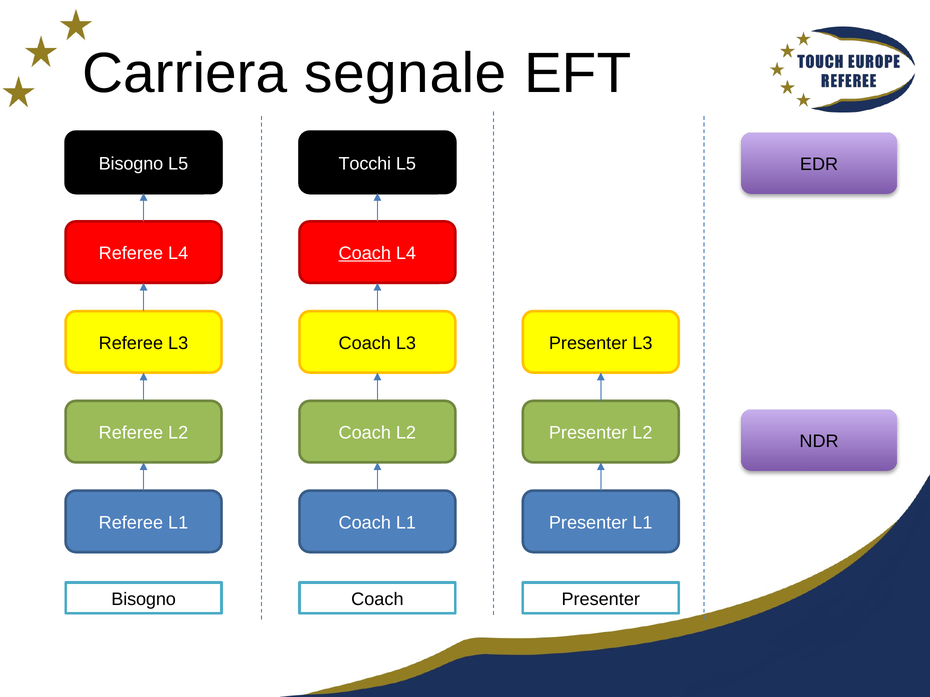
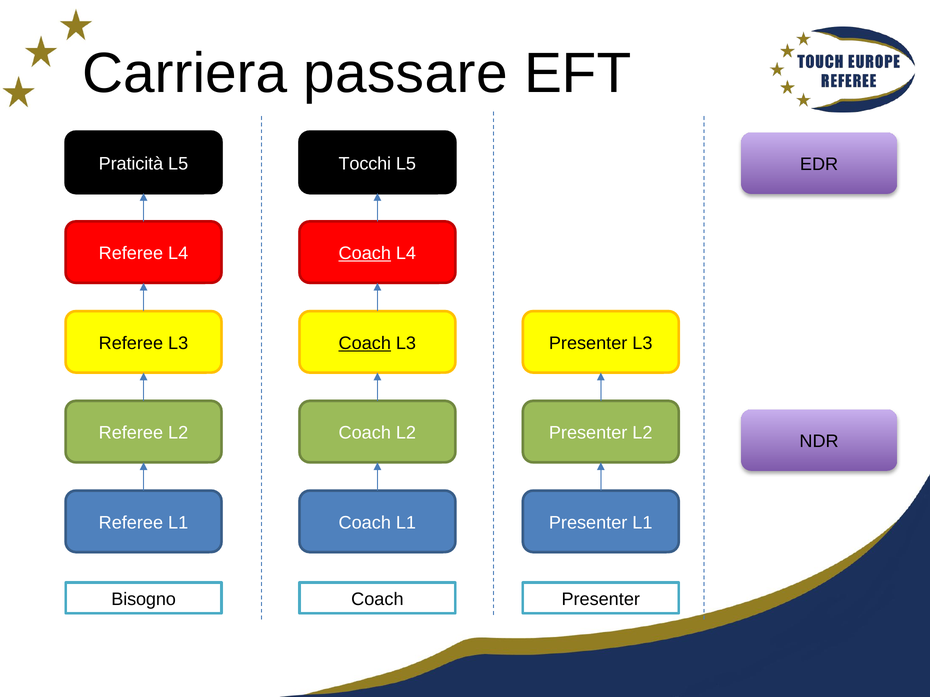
segnale: segnale -> passare (405, 74)
Bisogno: Bisogno -> Praticità (131, 164)
Coach underline: none -> present (365, 343)
